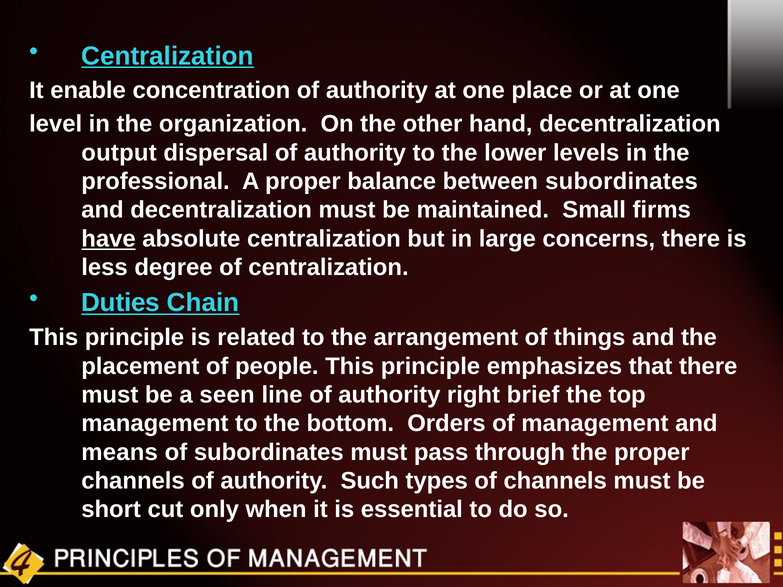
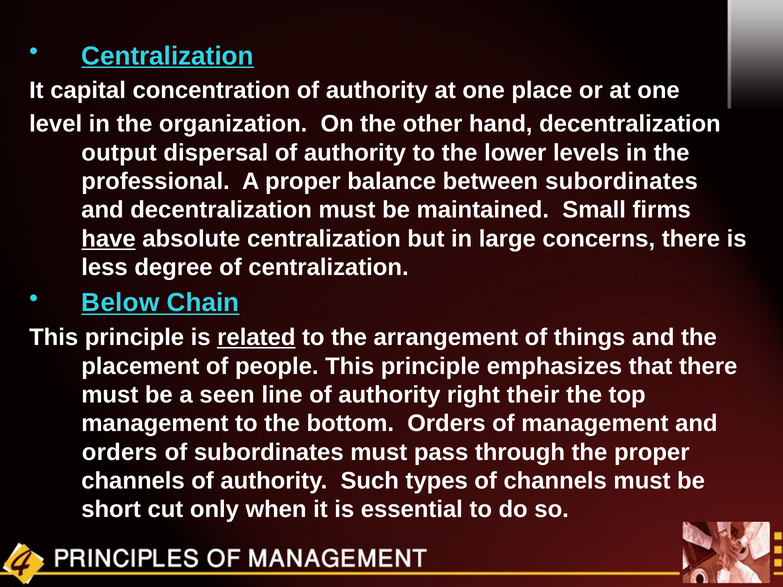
enable: enable -> capital (88, 91)
Duties: Duties -> Below (120, 303)
related underline: none -> present (256, 338)
brief: brief -> their (533, 395)
means: means -> orders (120, 452)
